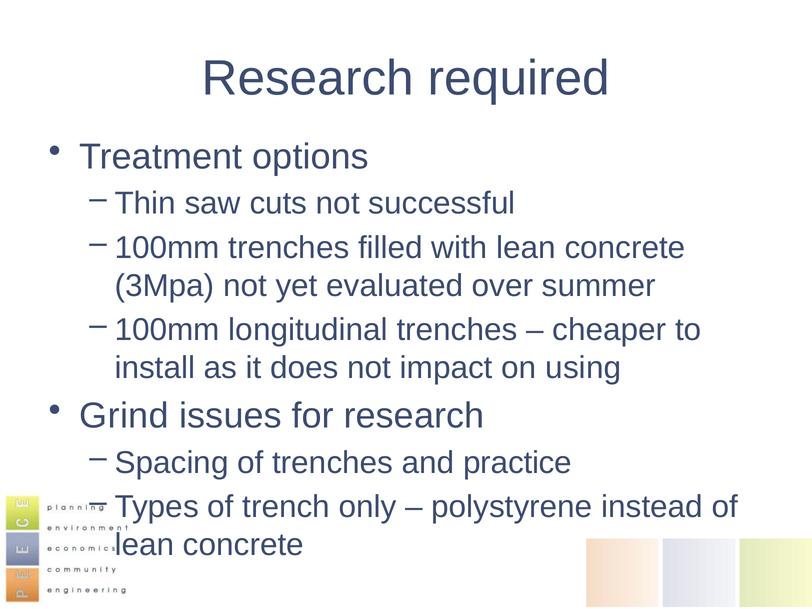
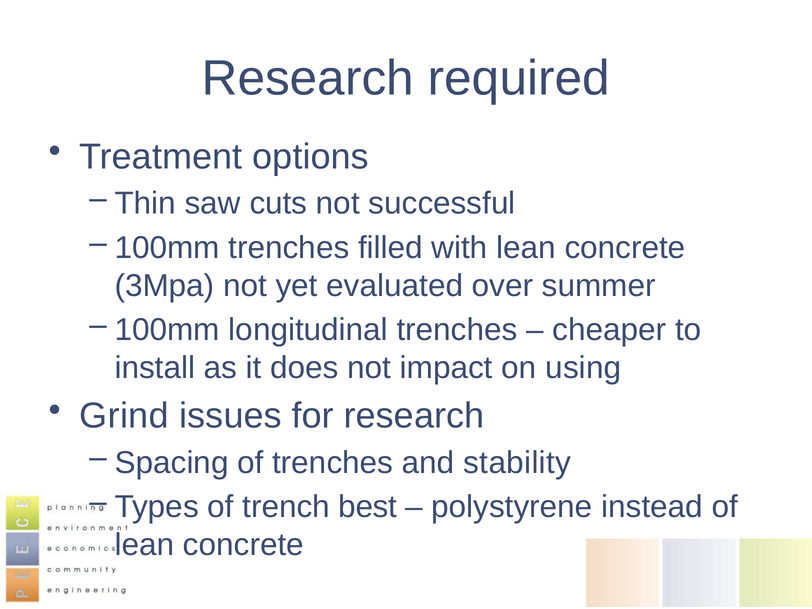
practice: practice -> stability (517, 463)
only: only -> best (368, 507)
